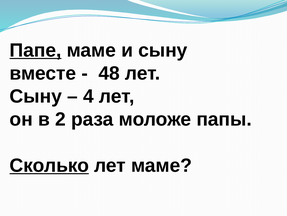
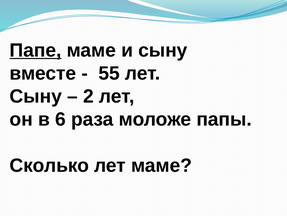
48: 48 -> 55 (109, 73)
4: 4 -> 2 (88, 96)
2: 2 -> 6 (60, 119)
Сколько underline: present -> none (49, 165)
